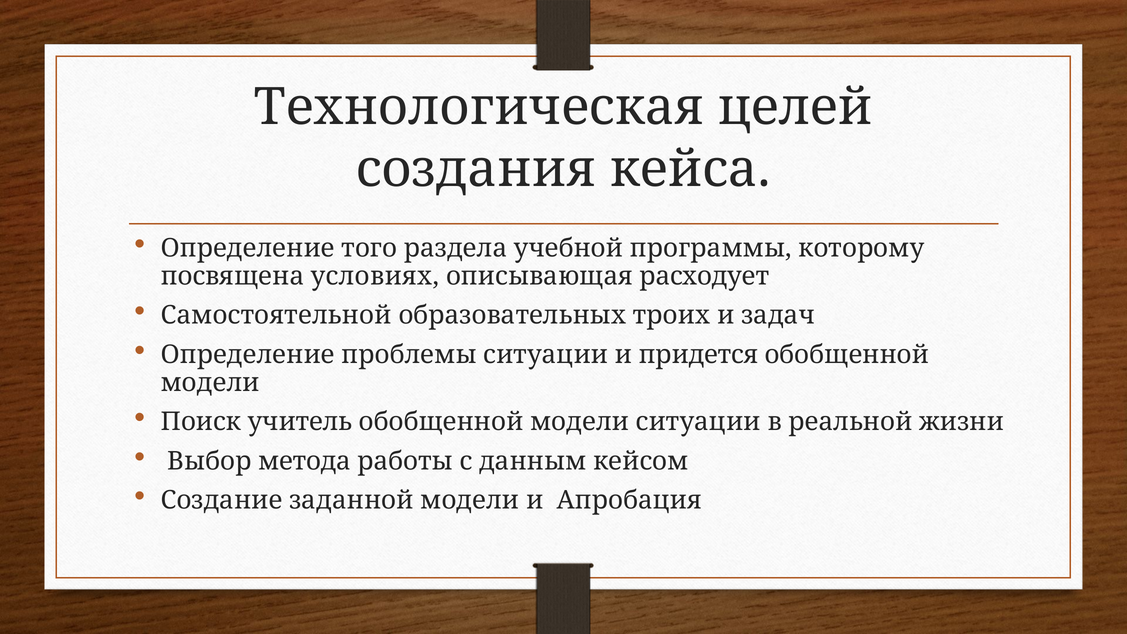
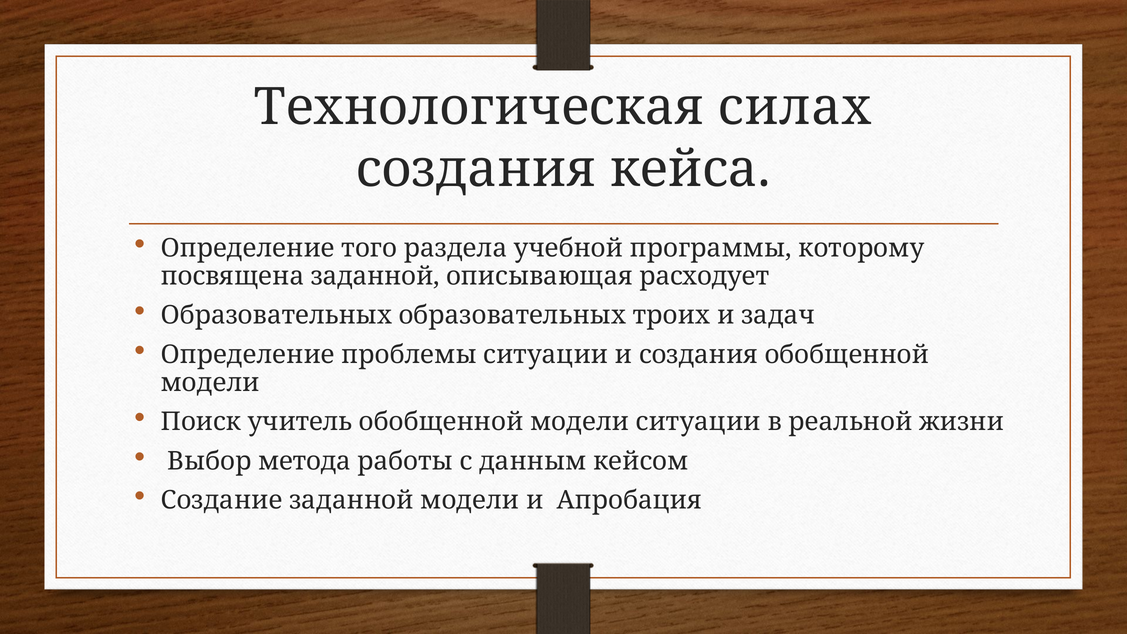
целей: целей -> силах (795, 107)
посвящена условиях: условиях -> заданной (375, 276)
Самостоятельной: Самостоятельной -> Образовательных (276, 315)
и придется: придется -> создания (699, 355)
